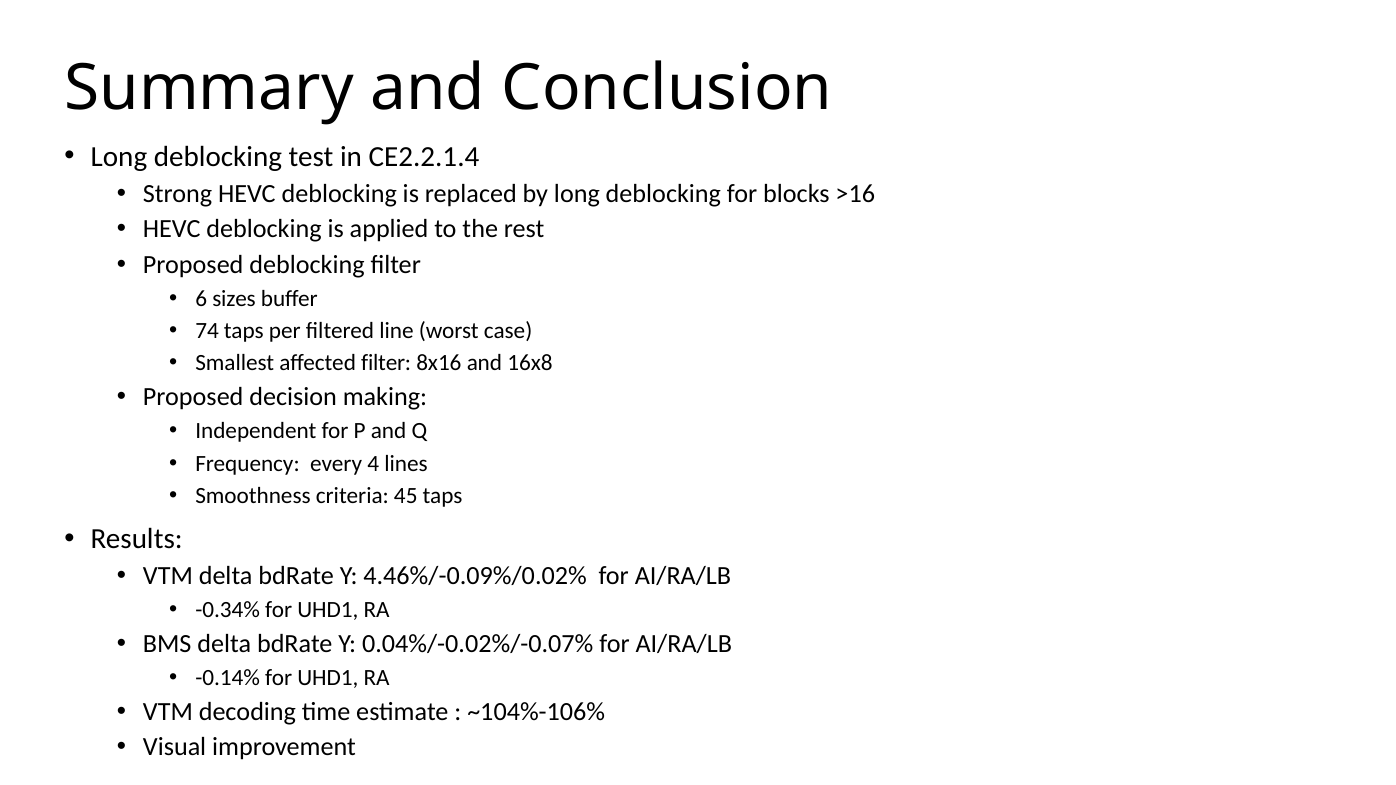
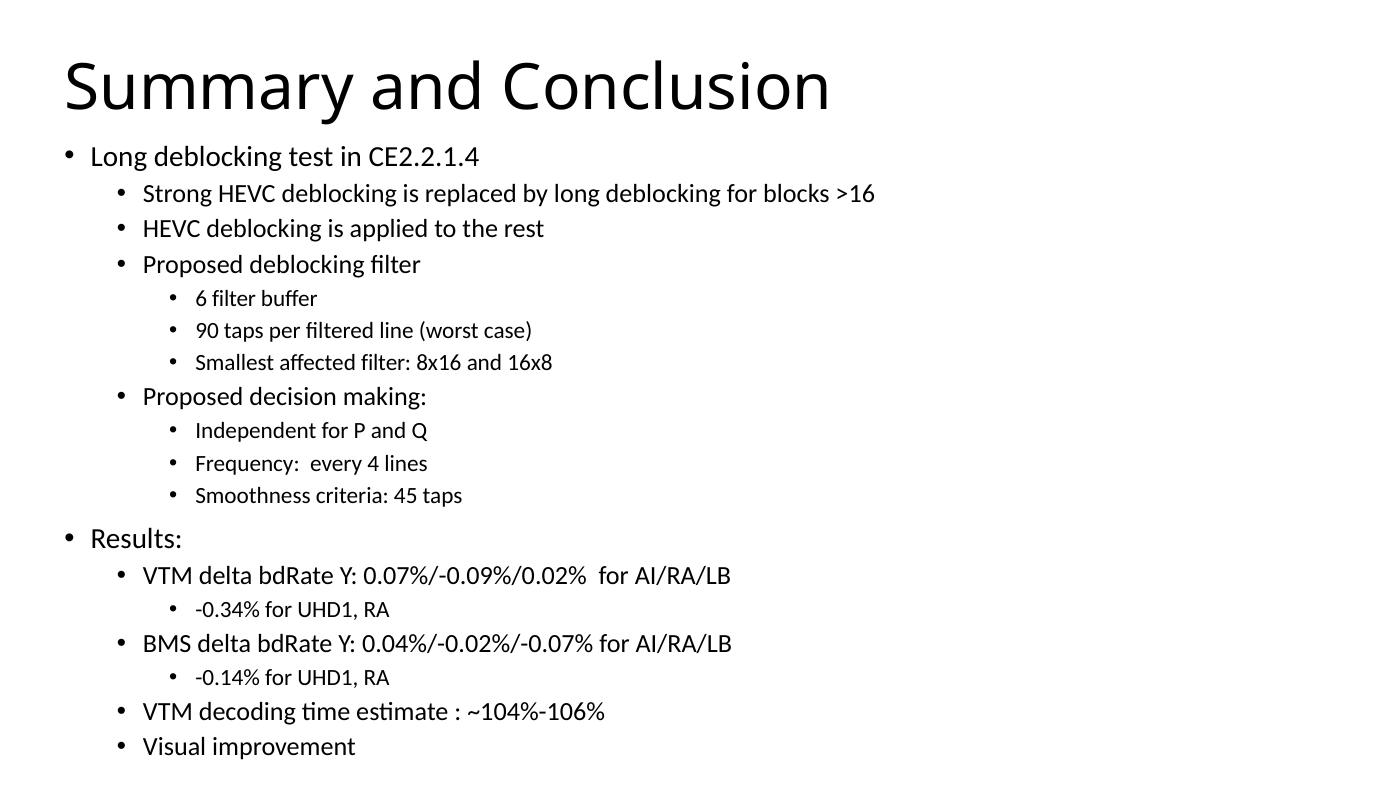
6 sizes: sizes -> filter (234, 299)
74: 74 -> 90 (207, 331)
4.46%/-0.09%/0.02%: 4.46%/-0.09%/0.02% -> 0.07%/-0.09%/0.02% (475, 576)
